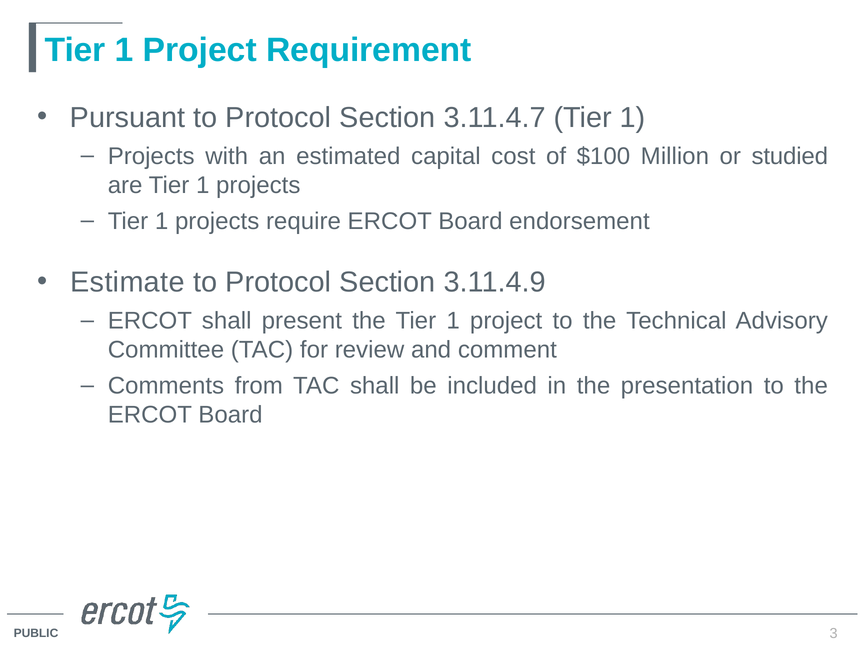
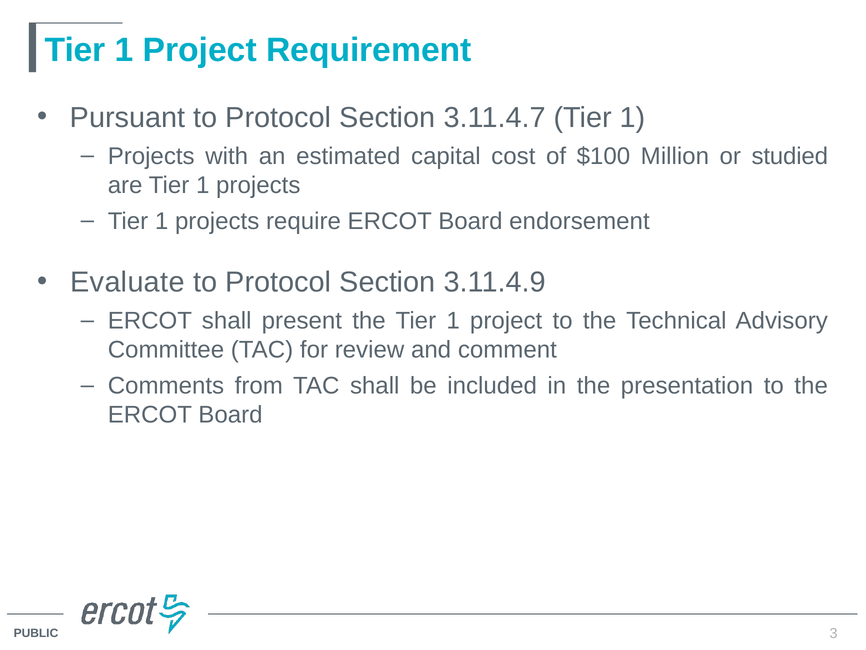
Estimate: Estimate -> Evaluate (127, 282)
